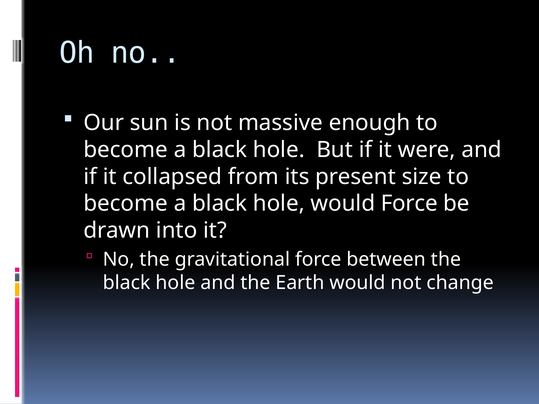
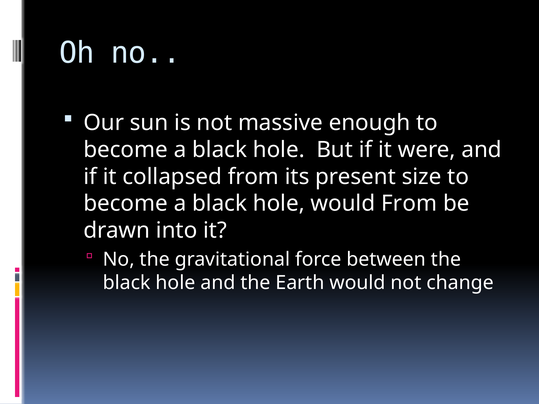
would Force: Force -> From (409, 204)
